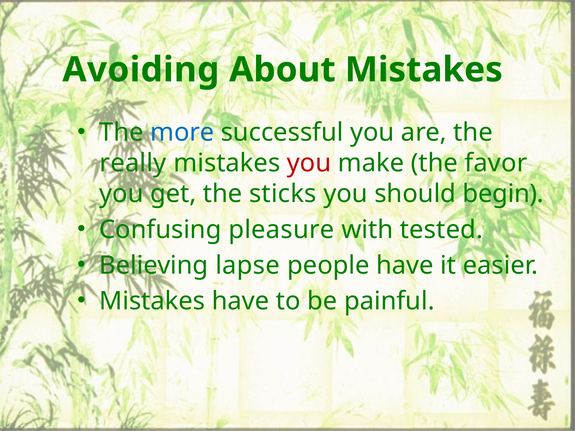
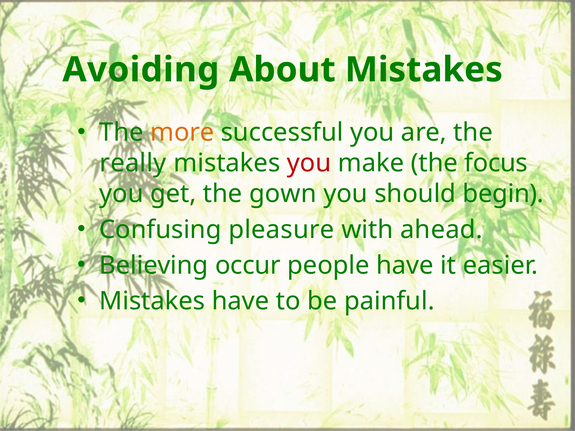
more colour: blue -> orange (182, 133)
favor: favor -> focus (496, 163)
sticks: sticks -> gown (283, 194)
tested: tested -> ahead (441, 230)
lapse: lapse -> occur (248, 266)
